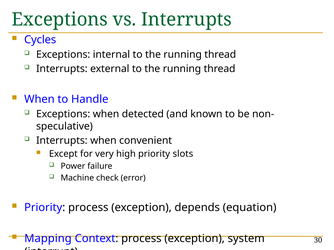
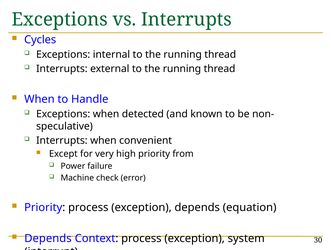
slots: slots -> from (183, 154)
Mapping: Mapping -> Depends (48, 239)
